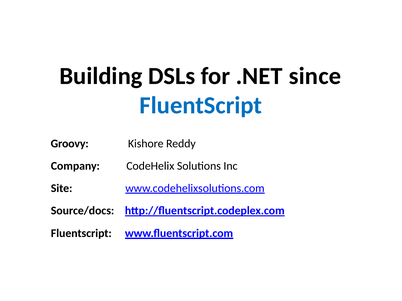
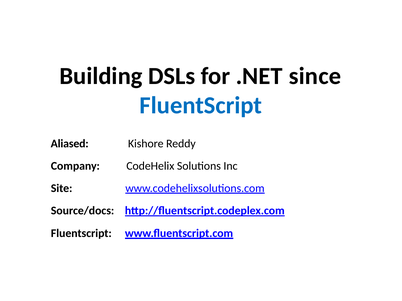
Groovy: Groovy -> Aliased (70, 144)
